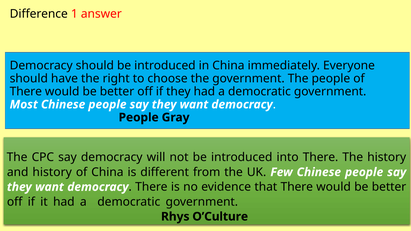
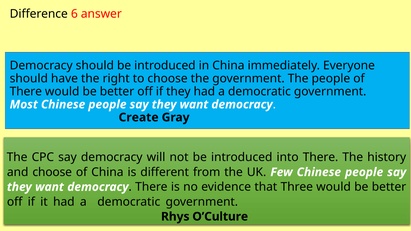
1: 1 -> 6 (74, 14)
People: People -> Create (139, 117)
and history: history -> choose (52, 172)
that There: There -> Three (297, 187)
